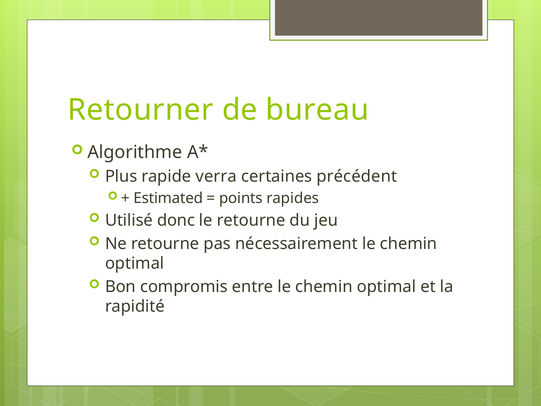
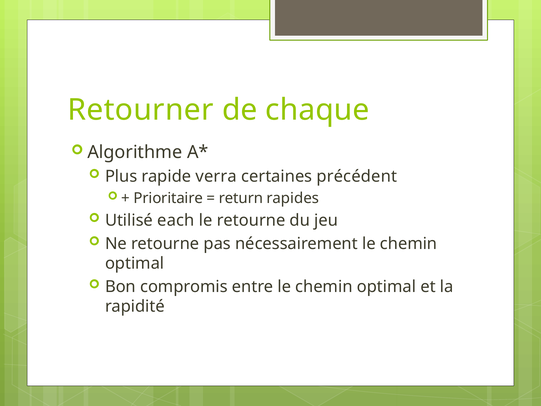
bureau: bureau -> chaque (317, 110)
Estimated: Estimated -> Prioritaire (168, 198)
points: points -> return (241, 198)
donc: donc -> each (176, 220)
